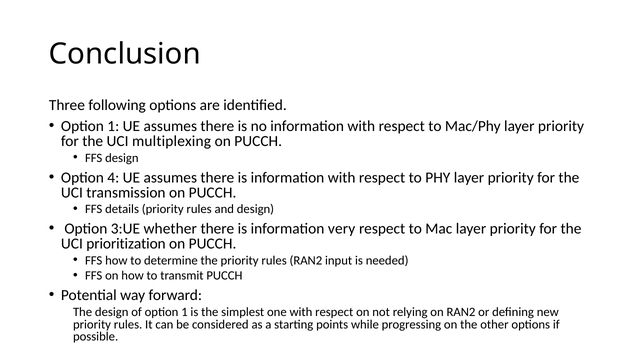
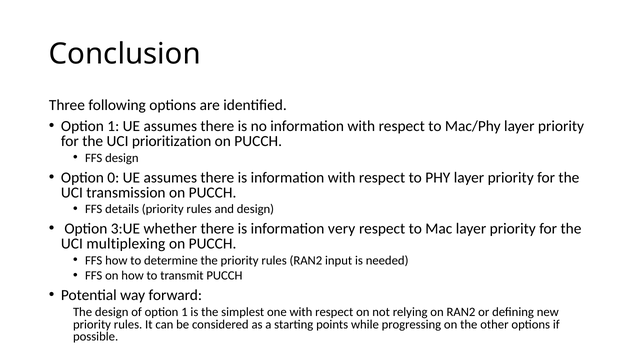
multiplexing: multiplexing -> prioritization (172, 141)
4: 4 -> 0 (113, 178)
prioritization: prioritization -> multiplexing (126, 244)
